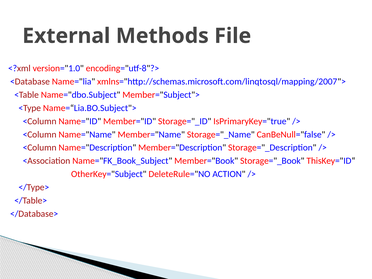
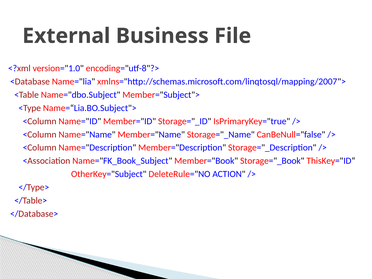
Methods: Methods -> Business (162, 36)
